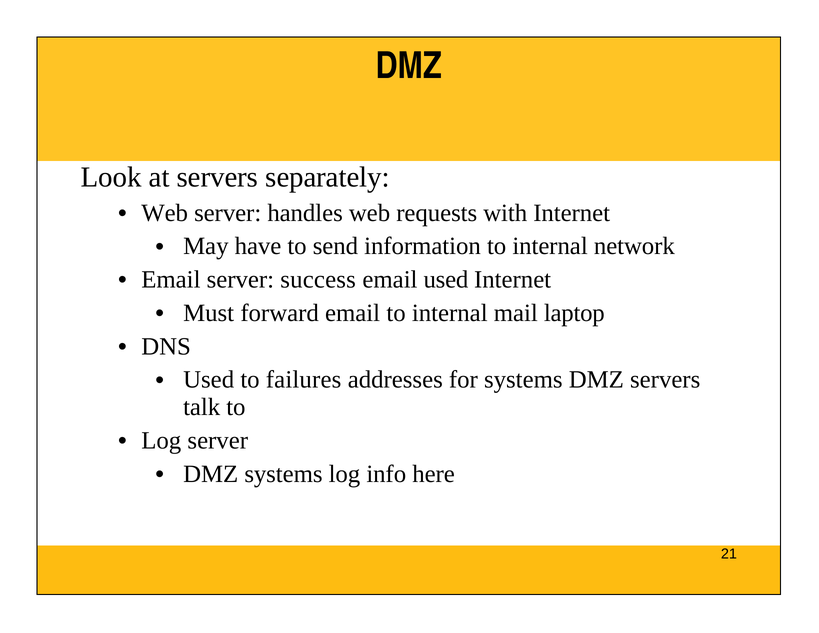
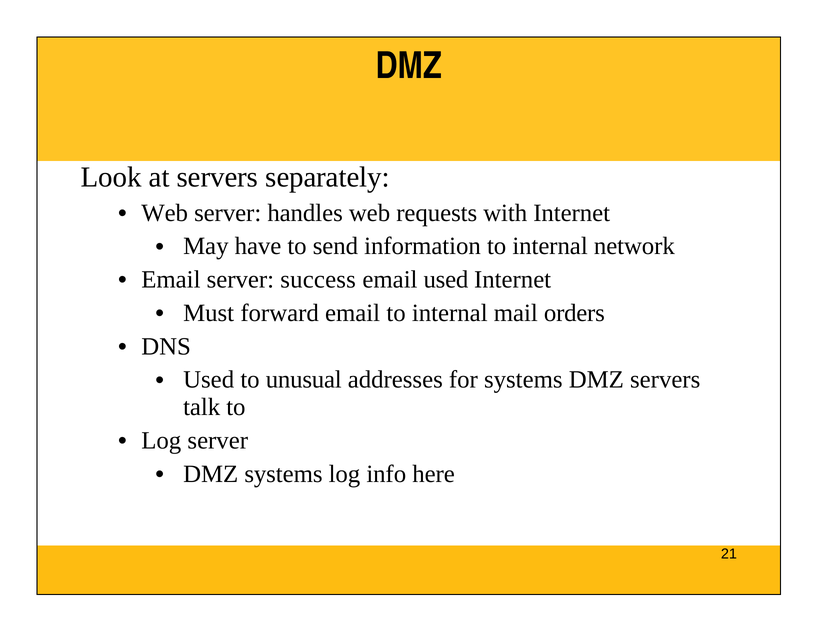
laptop: laptop -> orders (574, 313)
failures: failures -> unusual (304, 380)
